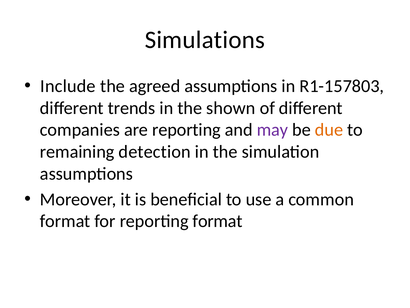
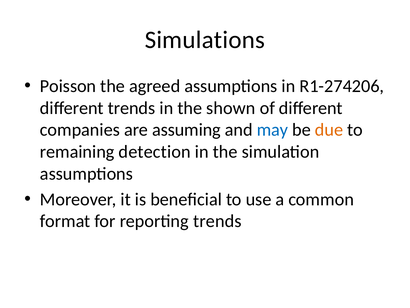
Include: Include -> Poisson (68, 86)
R1-157803: R1-157803 -> R1-274206 (342, 86)
are reporting: reporting -> assuming (186, 130)
may colour: purple -> blue (272, 130)
reporting format: format -> trends (217, 221)
